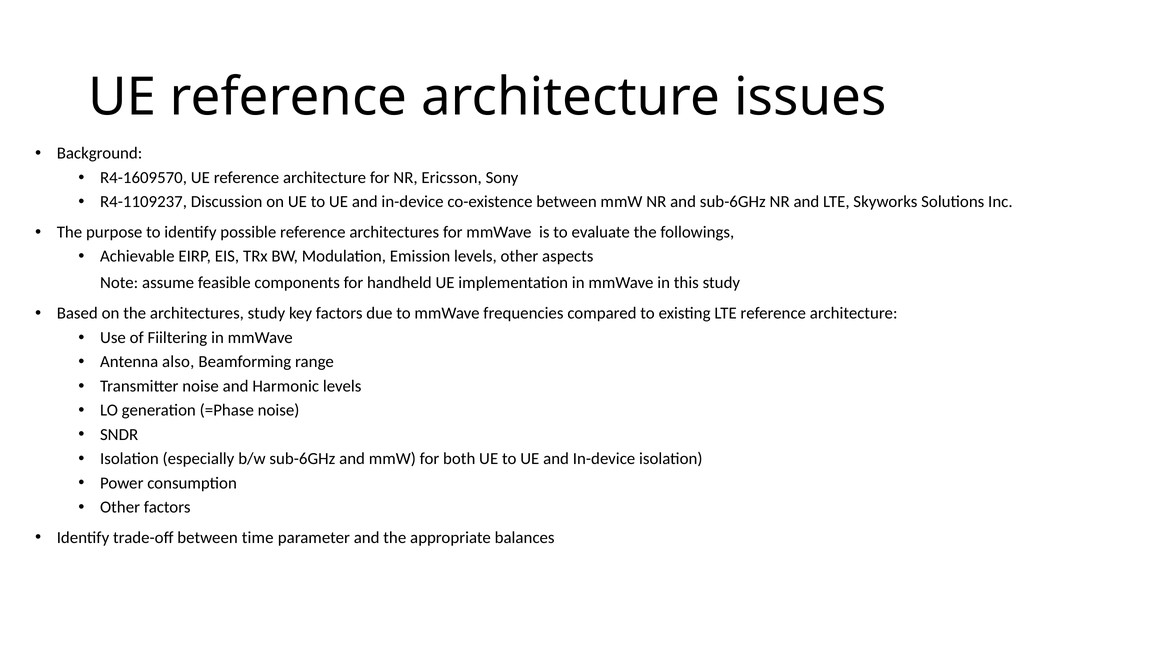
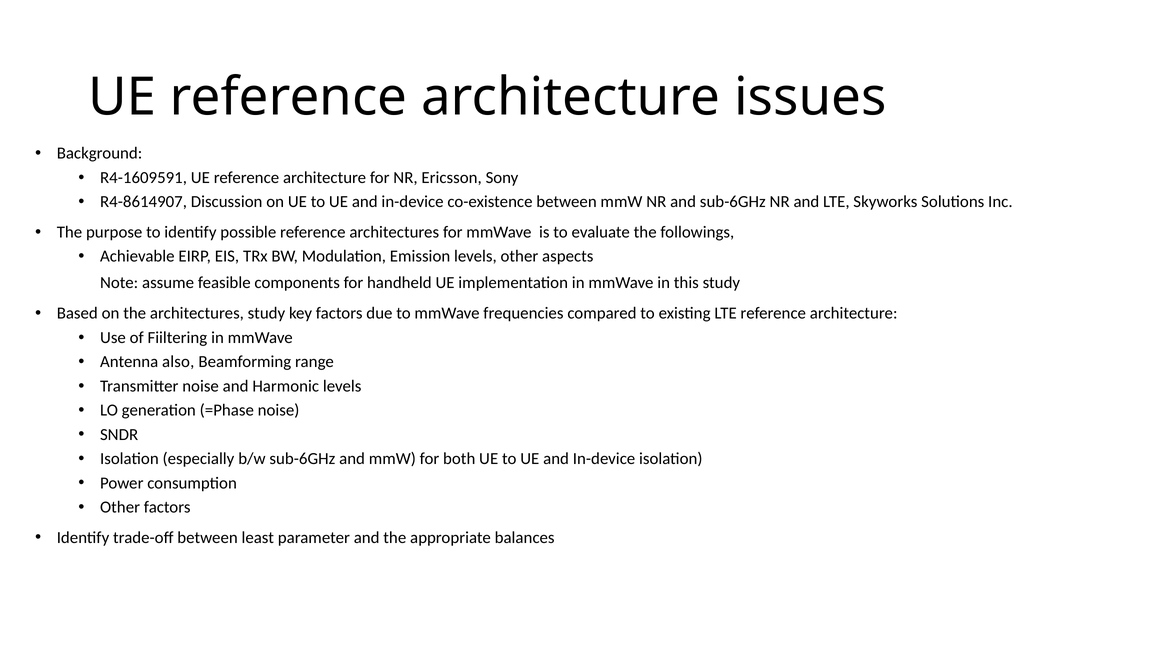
R4-1609570: R4-1609570 -> R4-1609591 (144, 178)
R4-1109237: R4-1109237 -> R4-8614907 (144, 202)
time: time -> least (258, 537)
